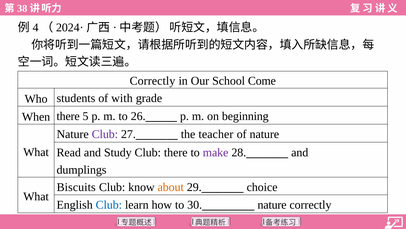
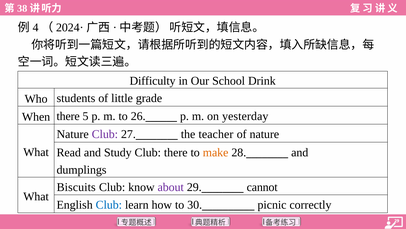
Correctly: Correctly -> Difficulty (153, 81)
Come: Come -> Drink (262, 81)
with: with -> little (122, 98)
beginning: beginning -> yesterday (245, 116)
make colour: purple -> orange (216, 152)
about colour: orange -> purple (171, 187)
choice: choice -> cannot (262, 187)
nature: nature -> picnic (272, 204)
